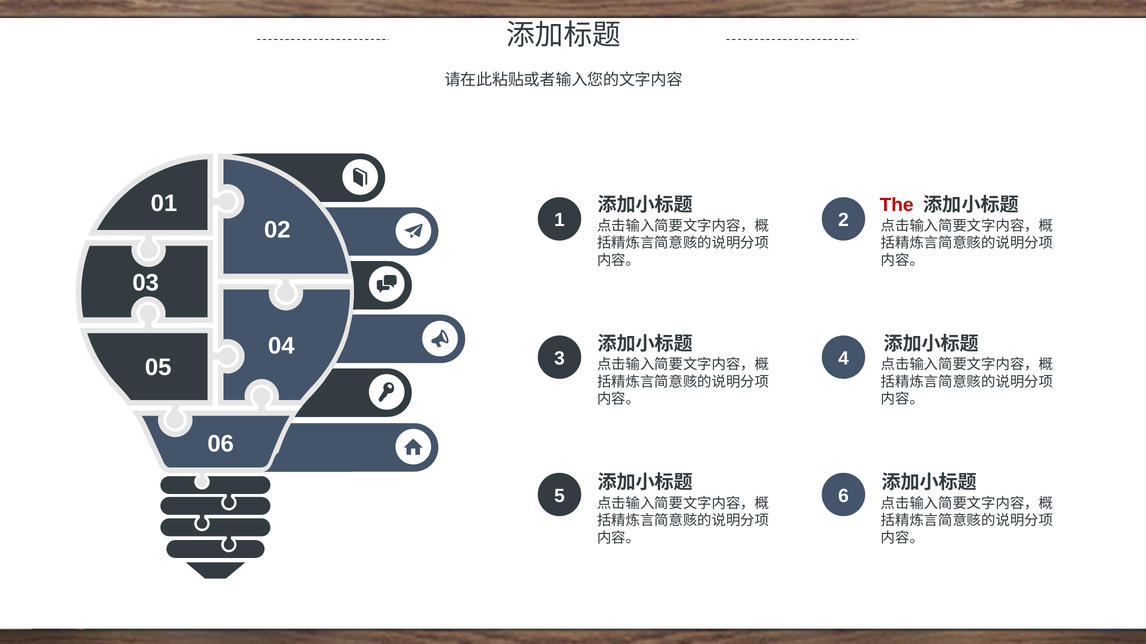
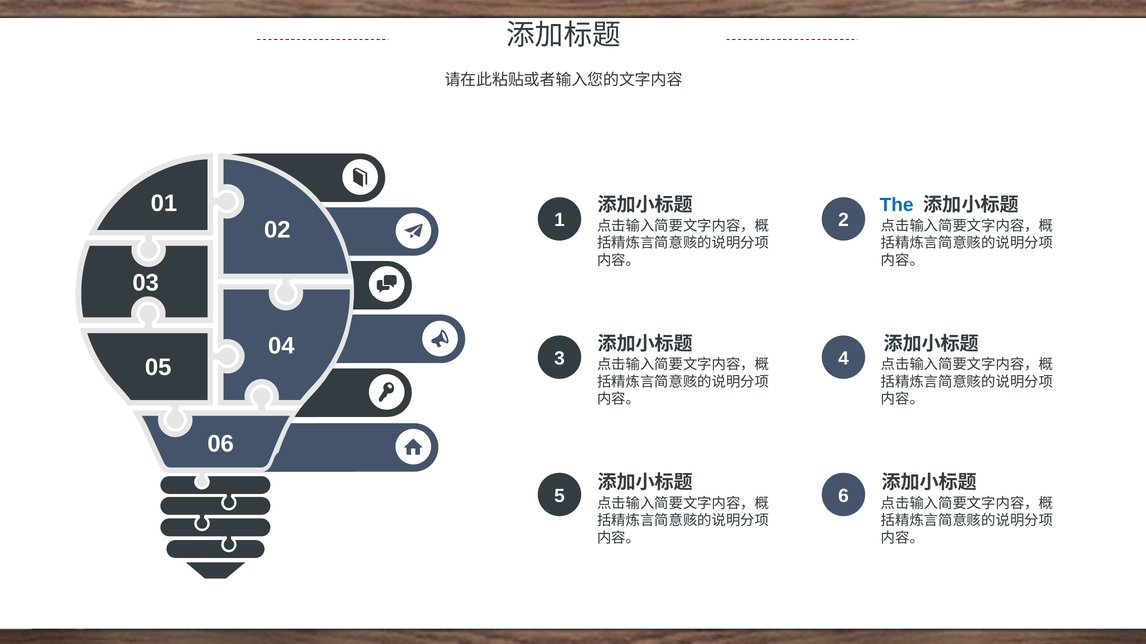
The colour: red -> blue (897, 205)
